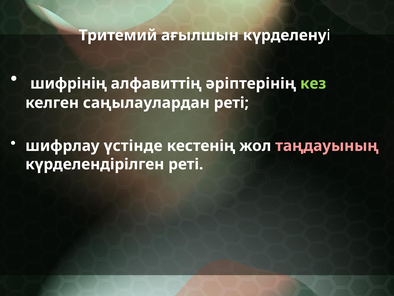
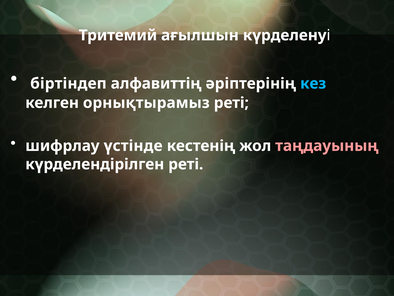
шифрінің: шифрінің -> біртіндеп (68, 83)
кез colour: light green -> light blue (313, 83)
саңылаулардан: саңылаулардан -> орнықтырамыз (146, 103)
